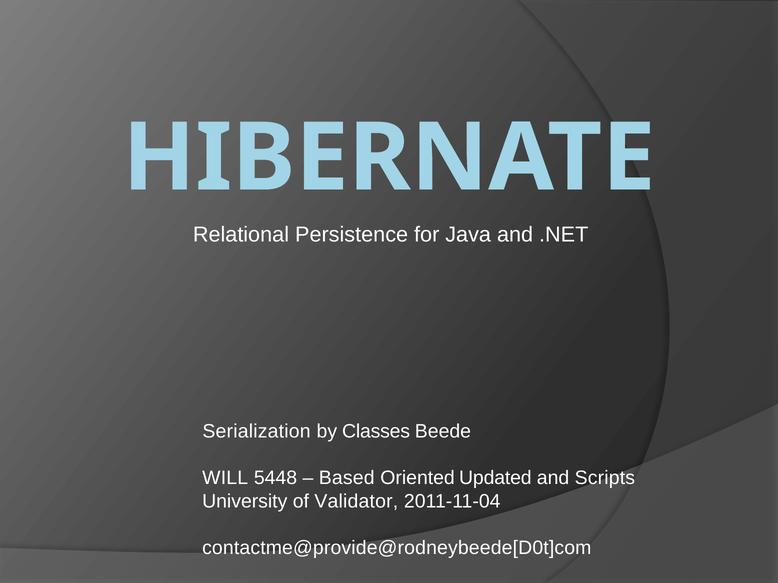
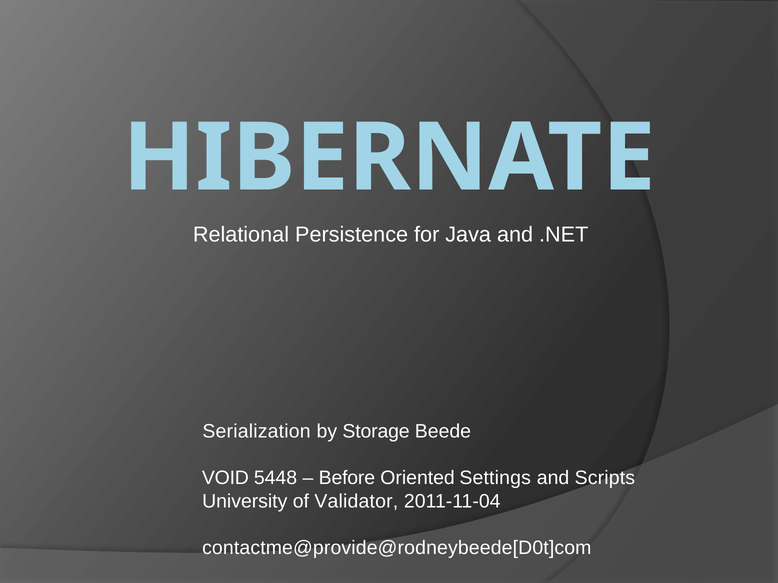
Classes: Classes -> Storage (376, 432)
WILL: WILL -> VOID (225, 478)
Based: Based -> Before (347, 478)
Updated: Updated -> Settings (495, 478)
